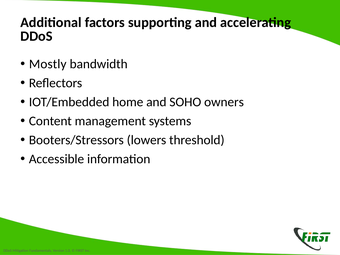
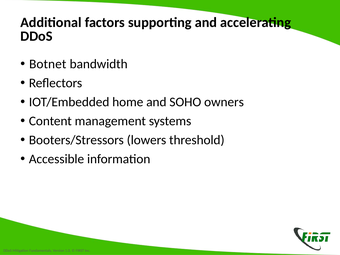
Mostly: Mostly -> Botnet (48, 64)
